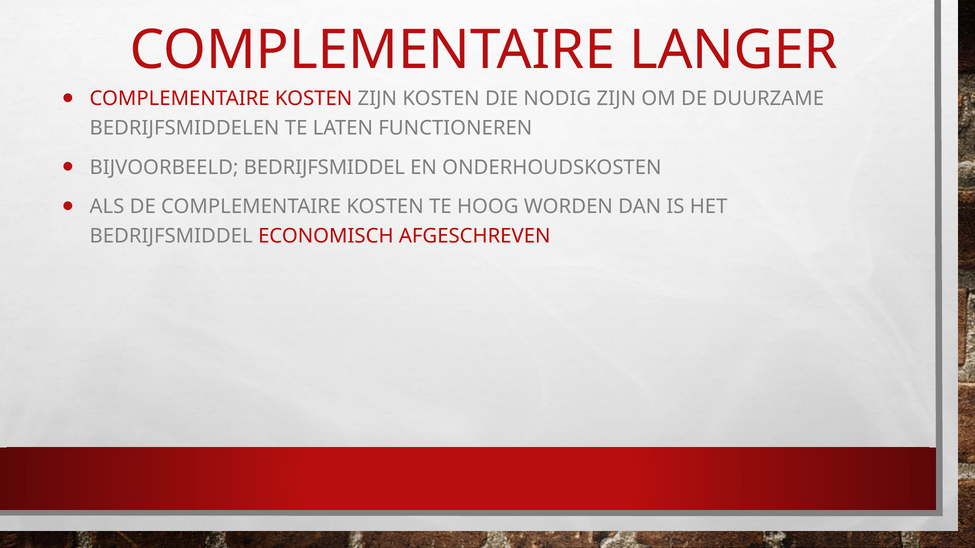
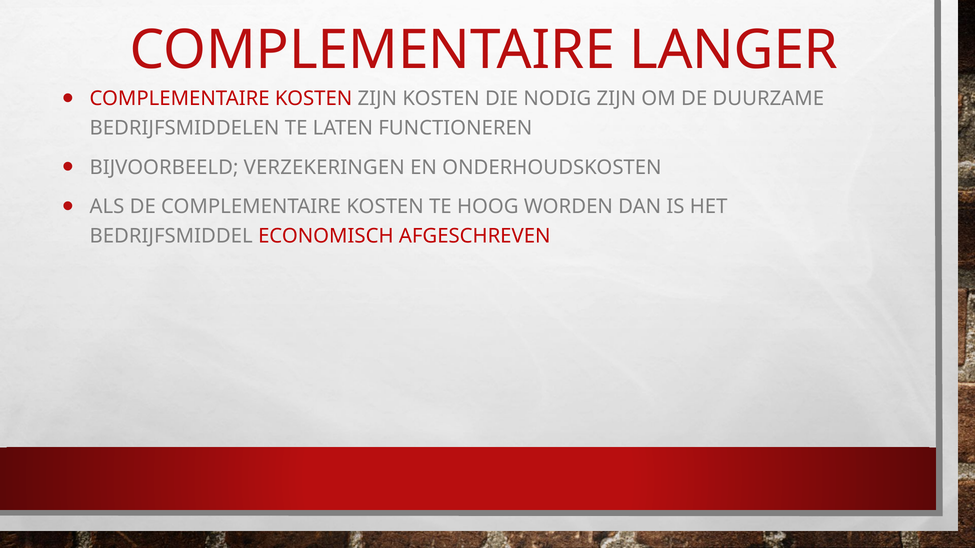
BIJVOORBEELD BEDRIJFSMIDDEL: BEDRIJFSMIDDEL -> VERZEKERINGEN (324, 167)
